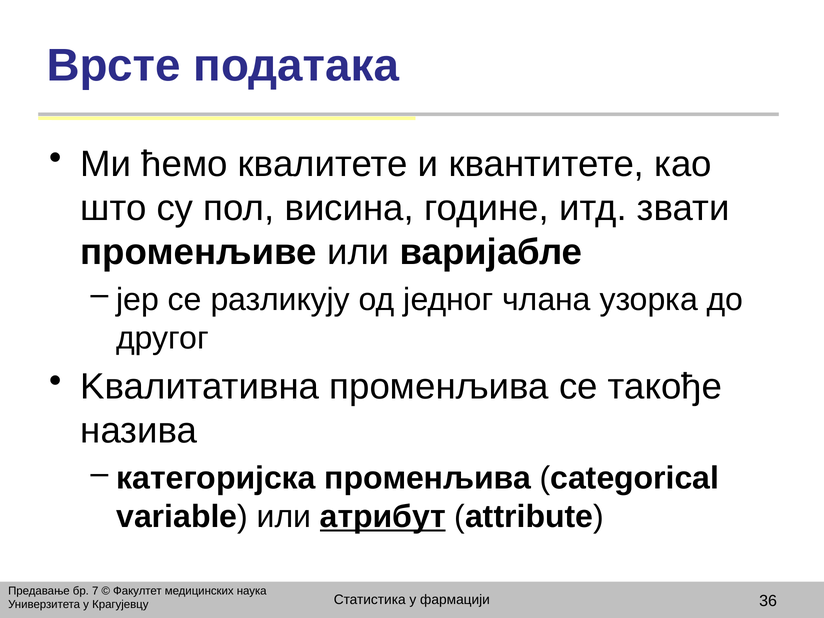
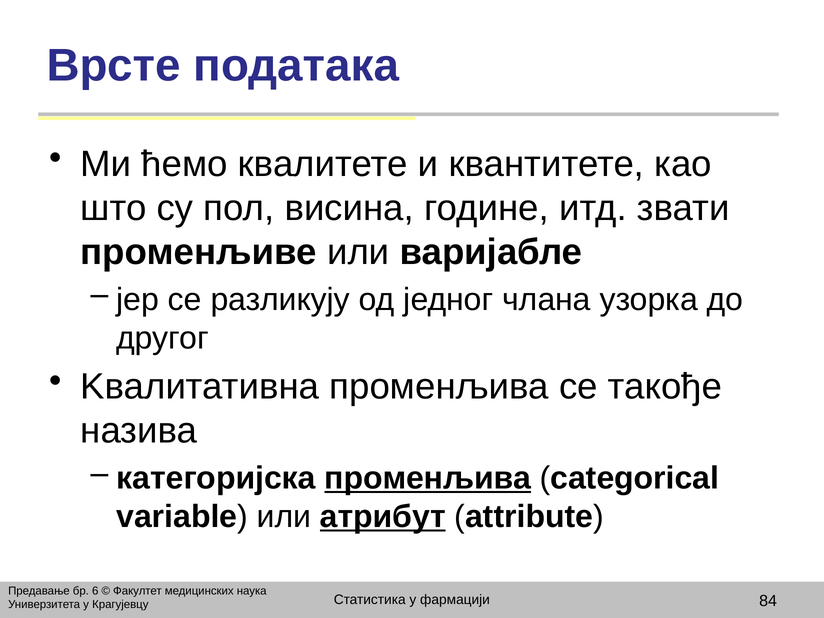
променљива underline: none -> present (428, 478)
7: 7 -> 6 (95, 591)
36: 36 -> 84 (768, 601)
